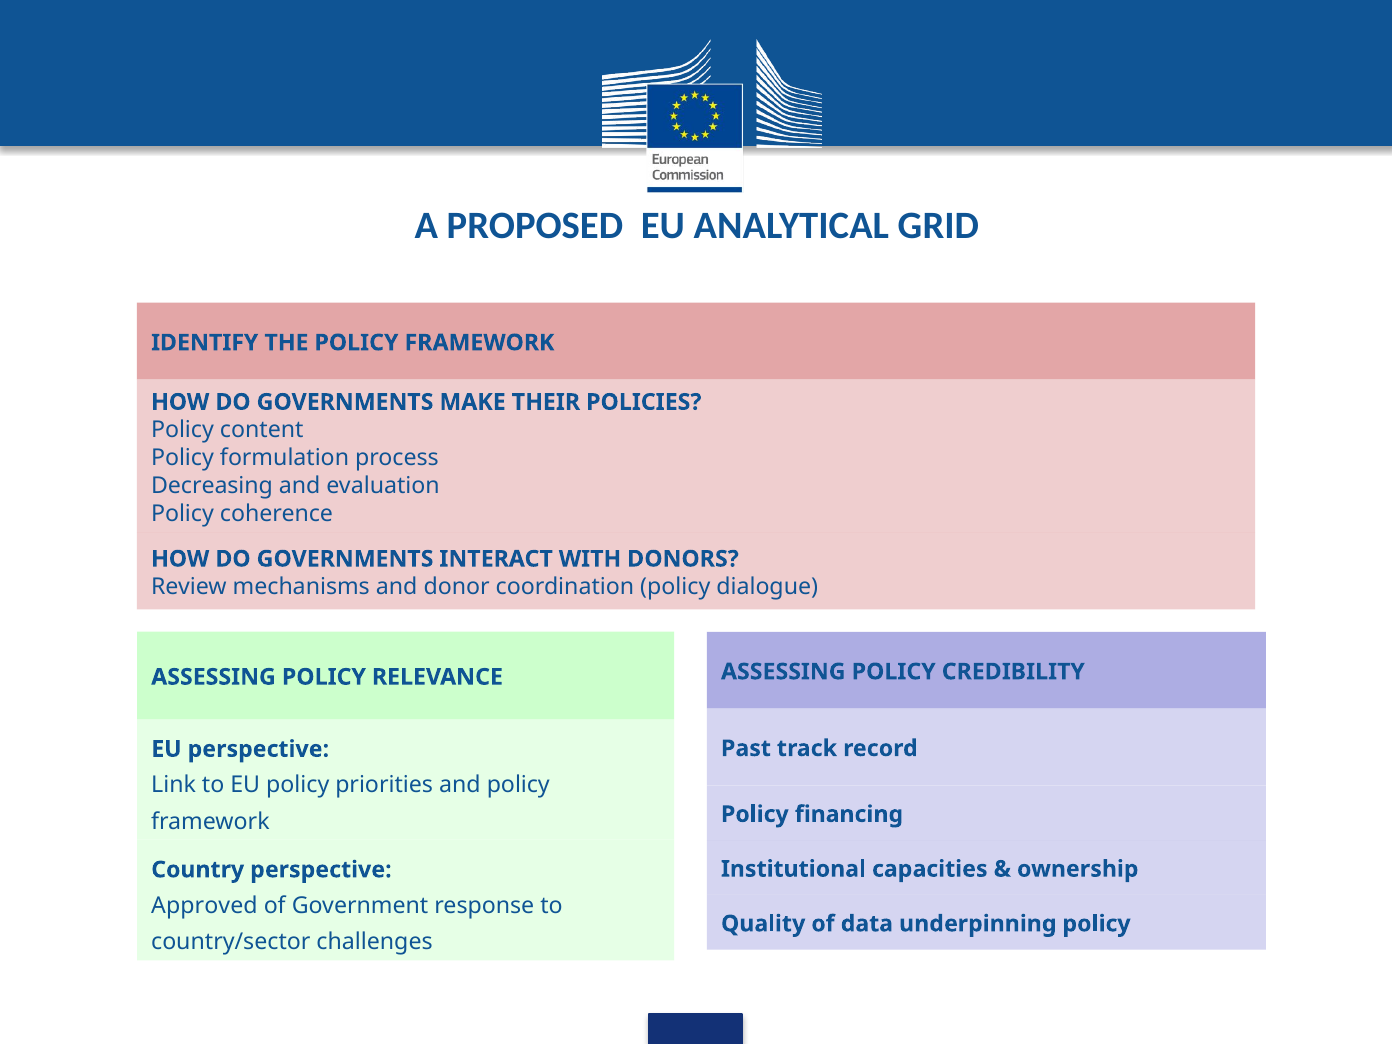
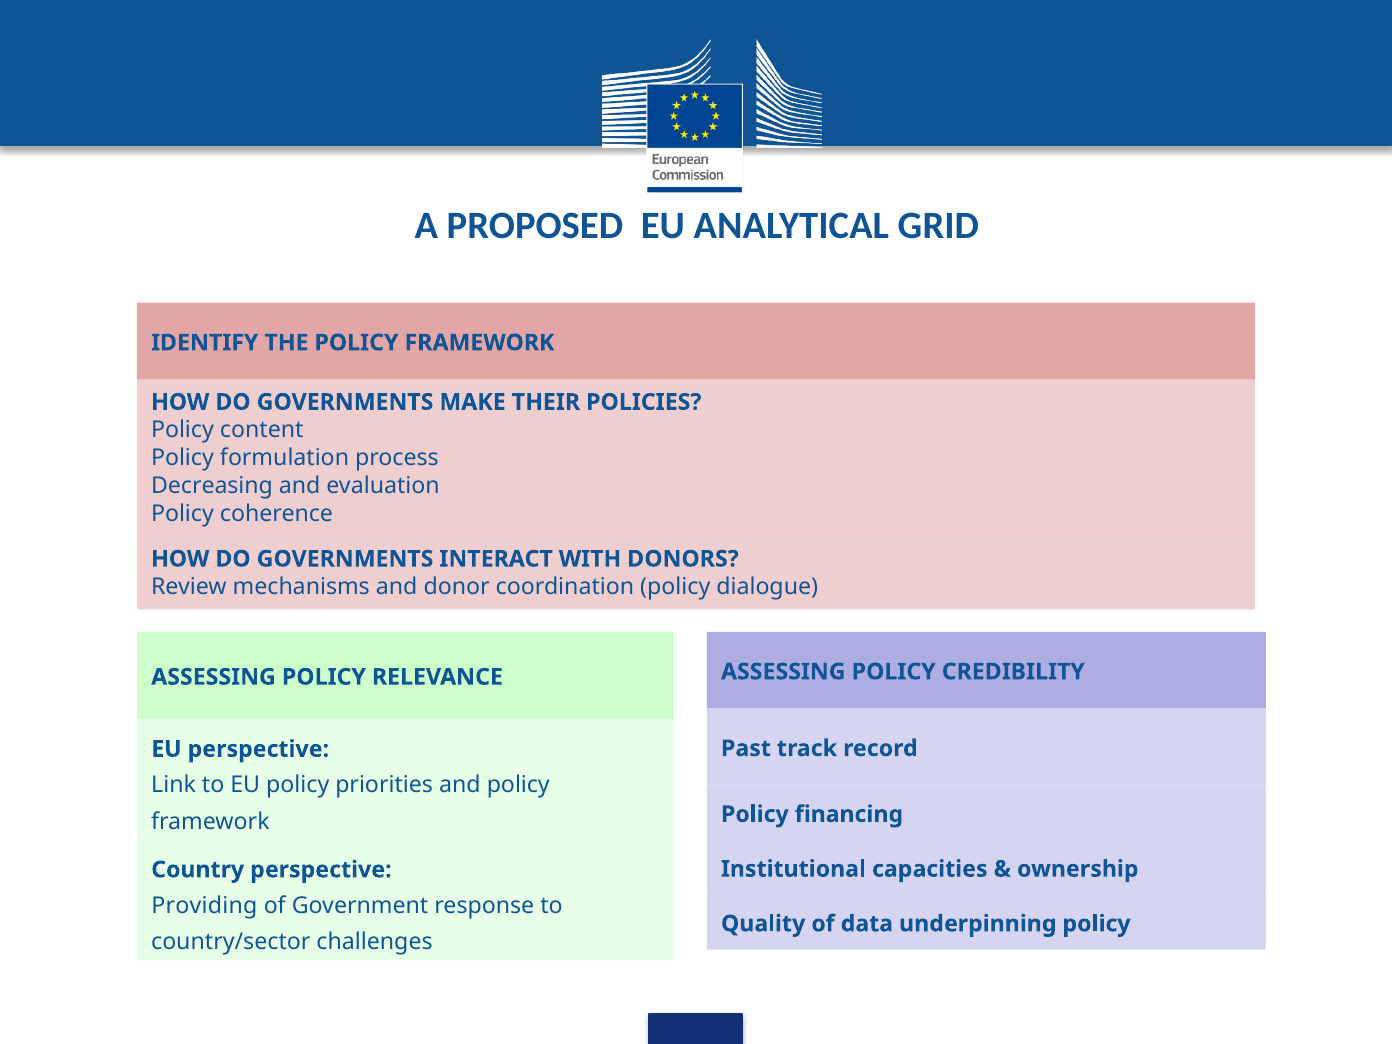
Approved: Approved -> Providing (204, 906)
